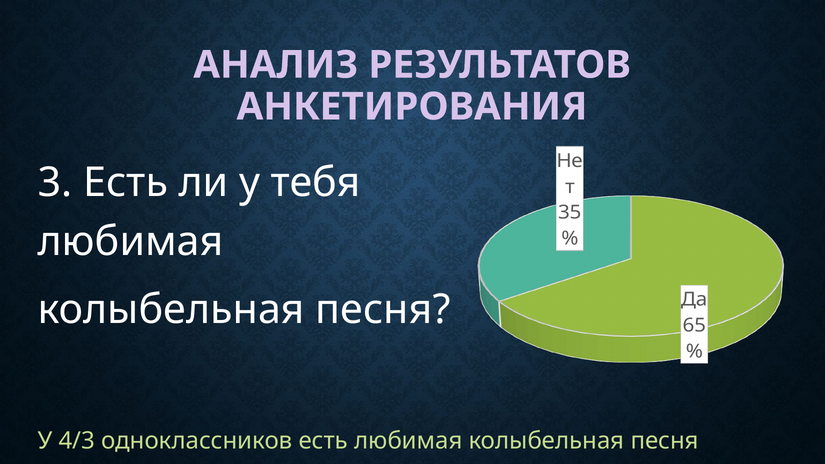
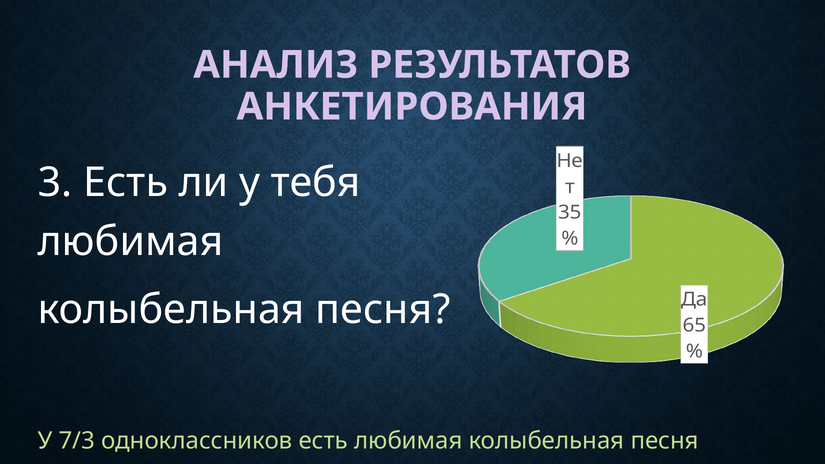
4/3: 4/3 -> 7/3 (77, 441)
